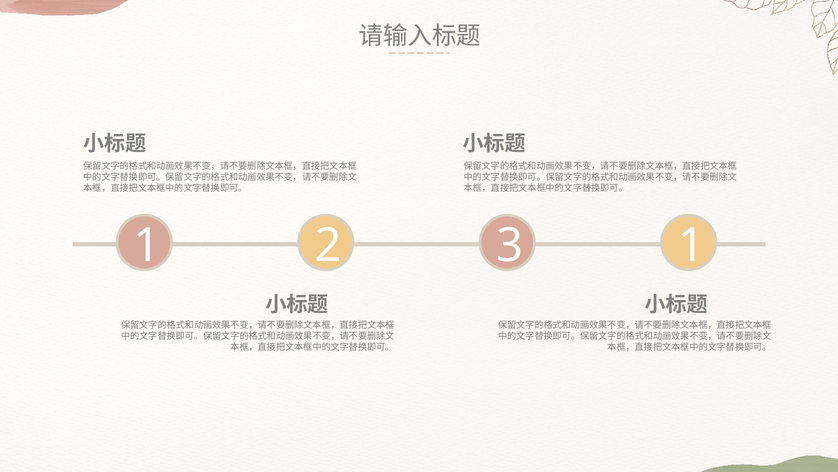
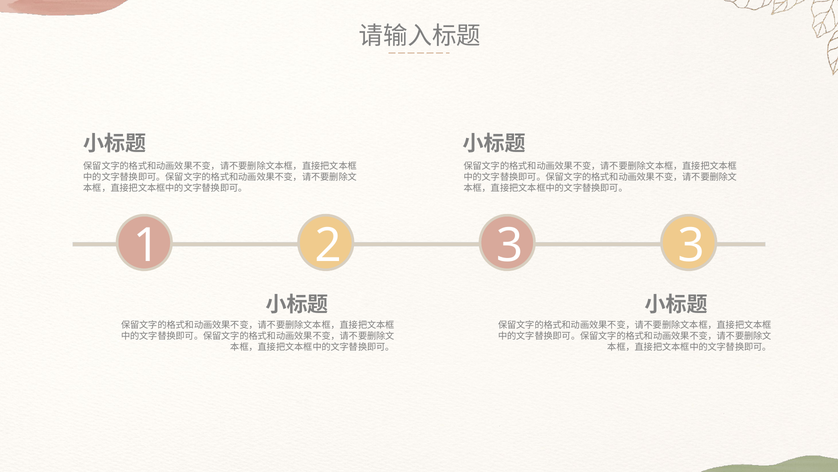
3 1: 1 -> 3 (691, 245)
